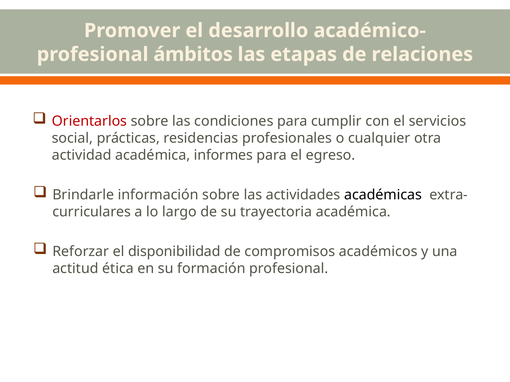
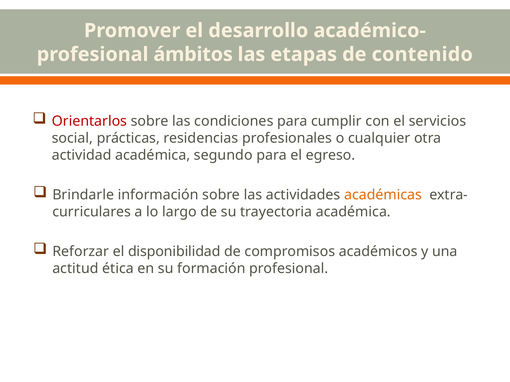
relaciones: relaciones -> contenido (422, 54)
informes: informes -> segundo (223, 155)
académicas colour: black -> orange (383, 195)
